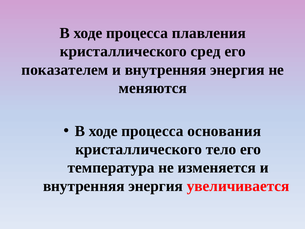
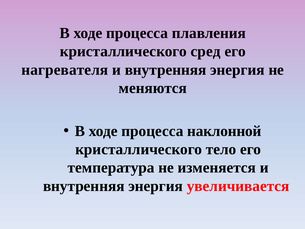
показателем: показателем -> нагревателя (65, 70)
основания: основания -> наклонной (224, 131)
